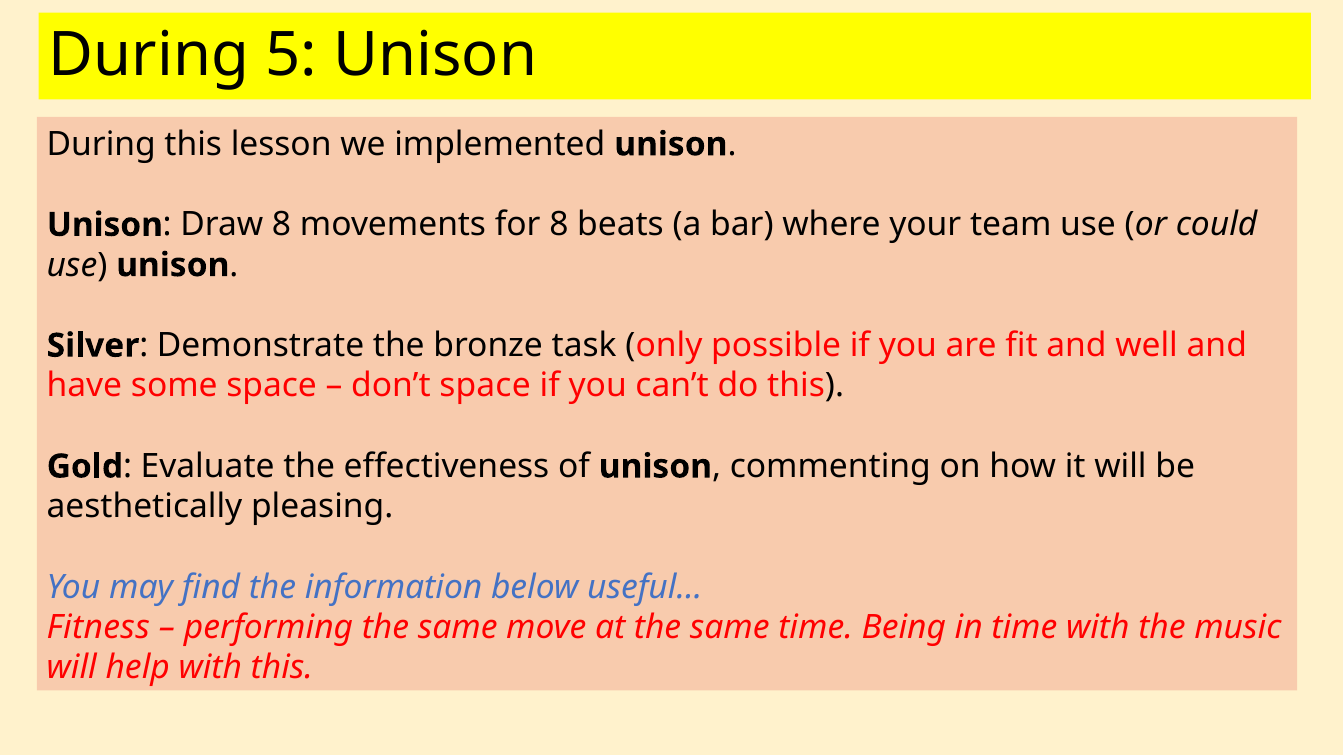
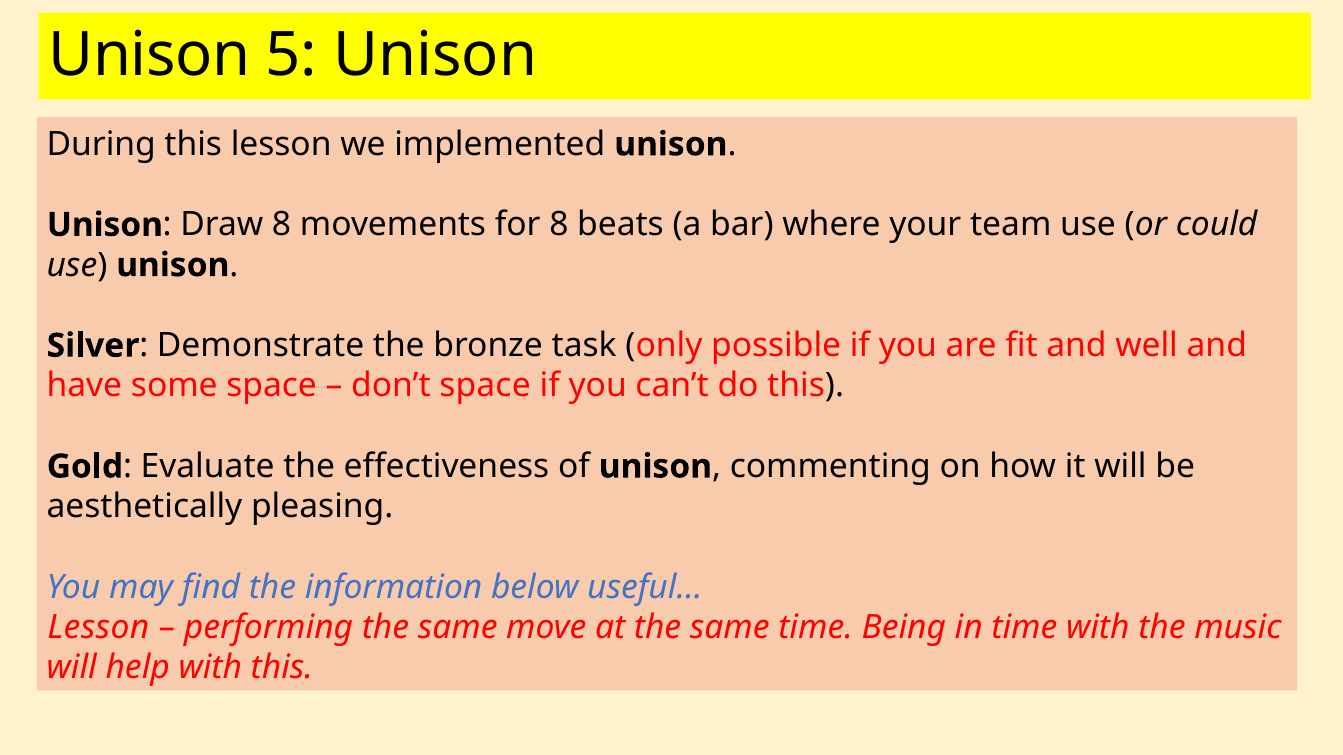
During: During -> Unison (149, 56)
Fitness: Fitness -> Lesson (98, 628)
